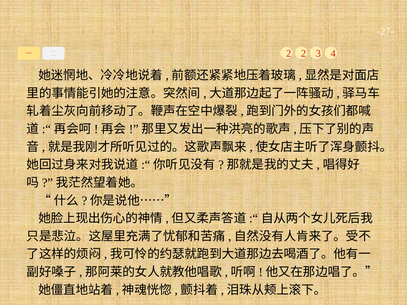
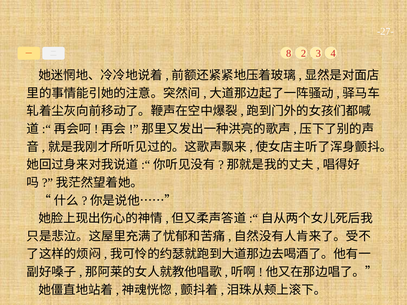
2: 2 -> 8 (289, 54)
